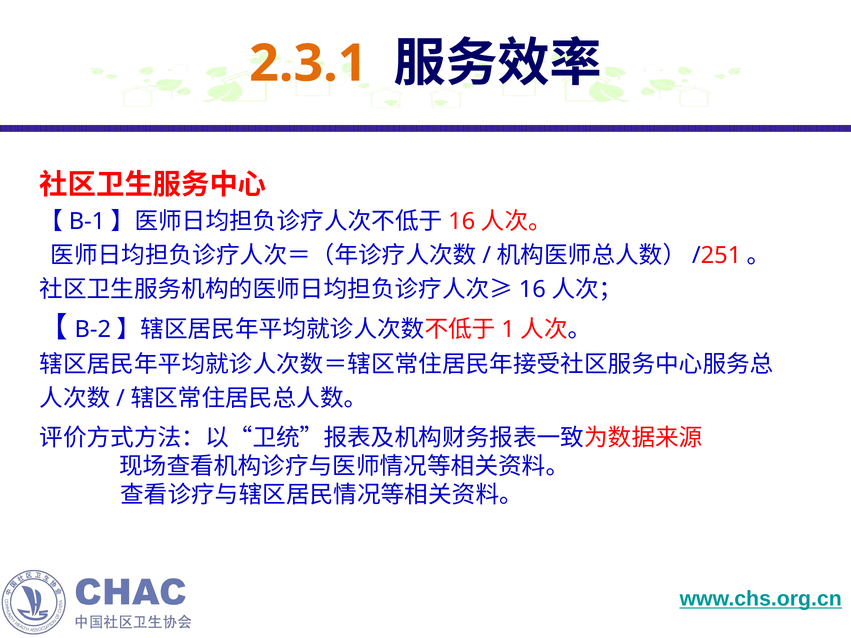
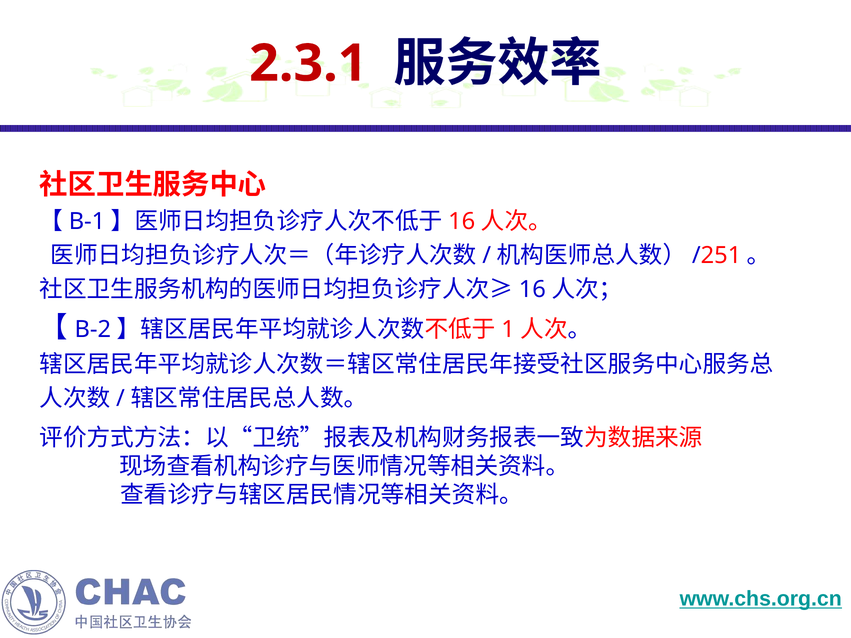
2.3.1 colour: orange -> red (308, 64)
